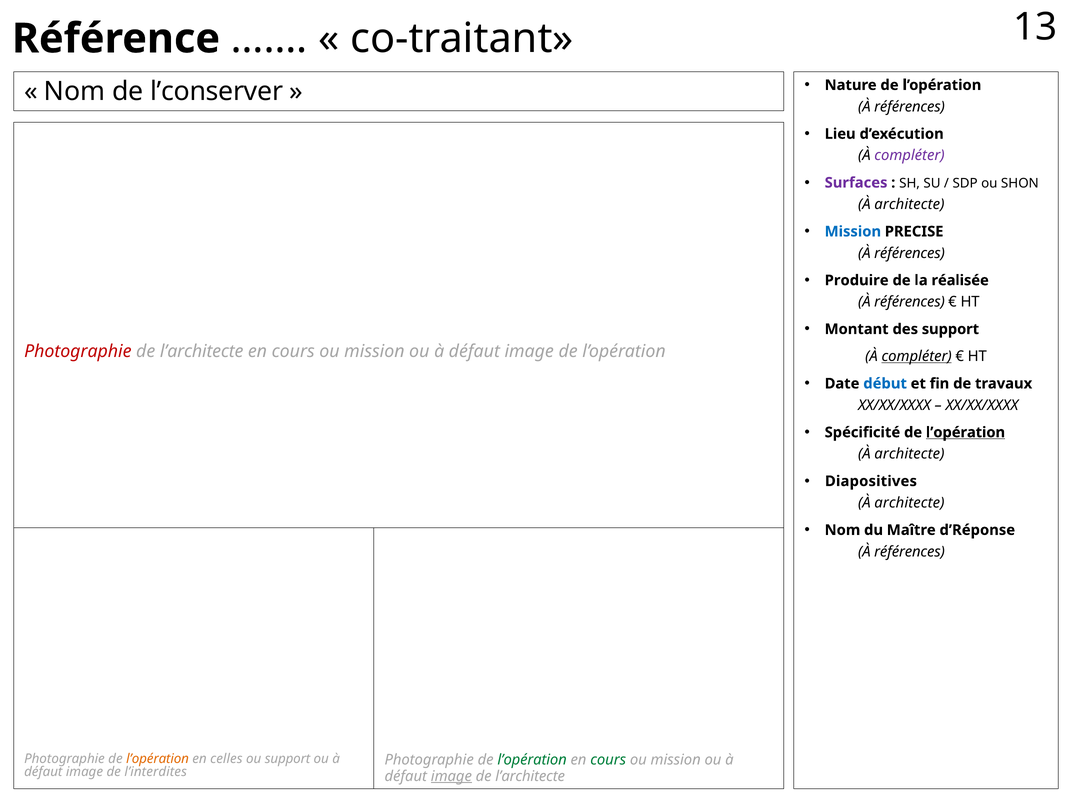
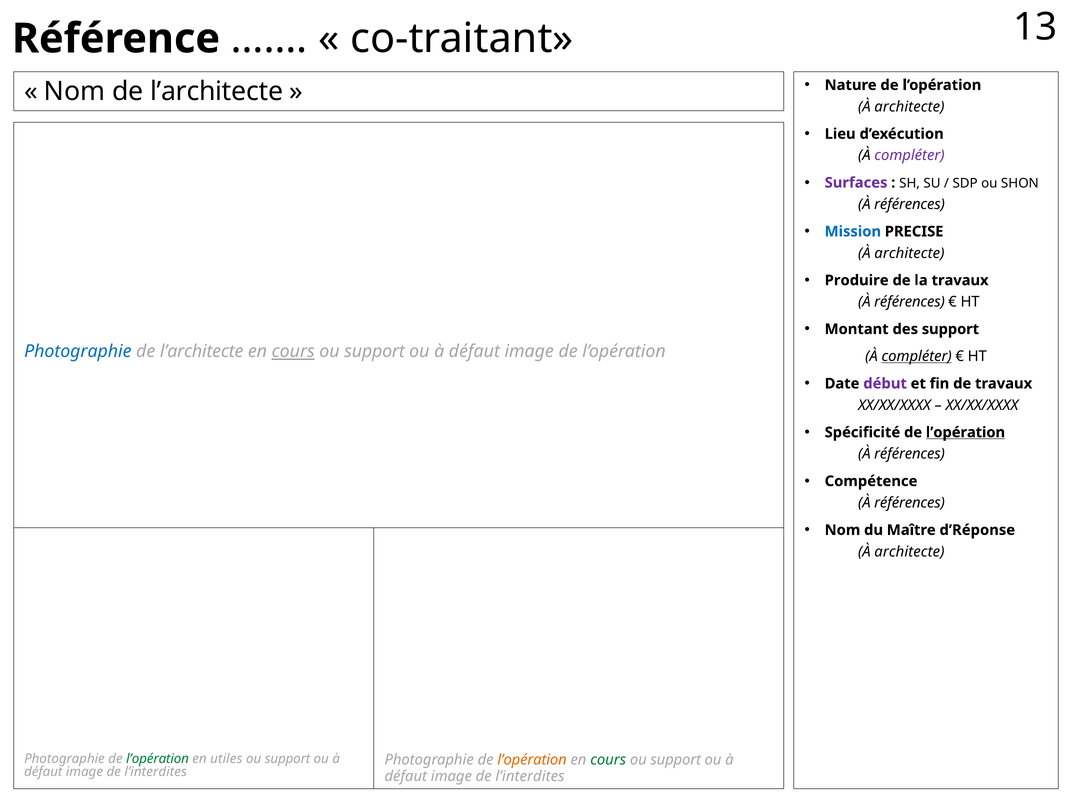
Nom de l’conserver: l’conserver -> l’architecte (217, 91)
références: références -> architecte (909, 107)
architecte: architecte -> références (910, 204)
références: références -> architecte (909, 253)
la réalisée: réalisée -> travaux (960, 280)
Photographie colour: red -> blue (78, 352)
cours underline: none -> present (293, 352)
mission: mission -> support (375, 352)
début colour: blue -> purple (885, 384)
architecte: architecte -> références (910, 454)
Diapositives: Diapositives -> Compétence (871, 481)
architecte: architecte -> références (910, 503)
références: références -> architecte (909, 552)
l’opération colour: orange -> green (158, 759)
celles: celles -> utiles (226, 759)
l’opération colour: green -> orange (532, 760)
mission: mission -> support (676, 760)
image underline: present -> none (451, 776)
l’architecte: l’architecte -> l’interdites (530, 776)
